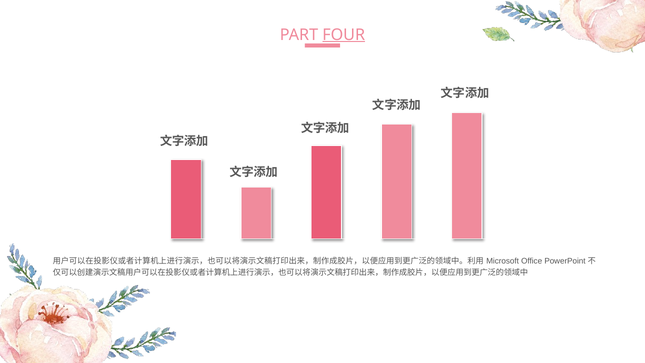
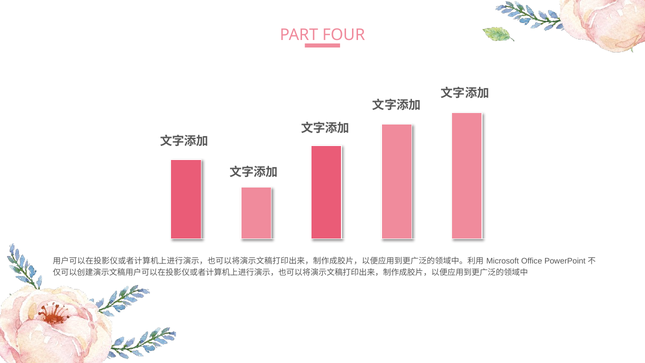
FOUR underline: present -> none (344, 35)
